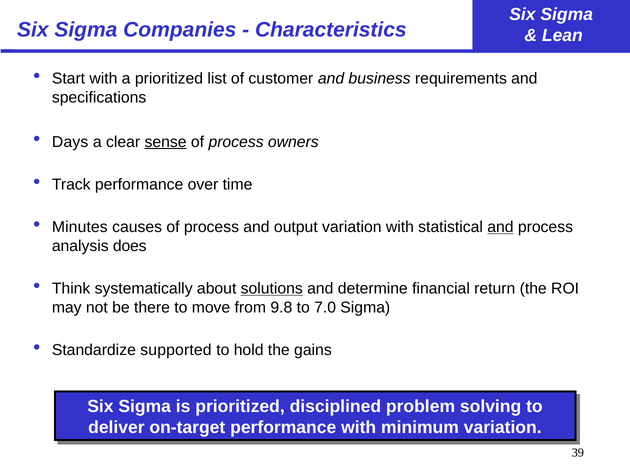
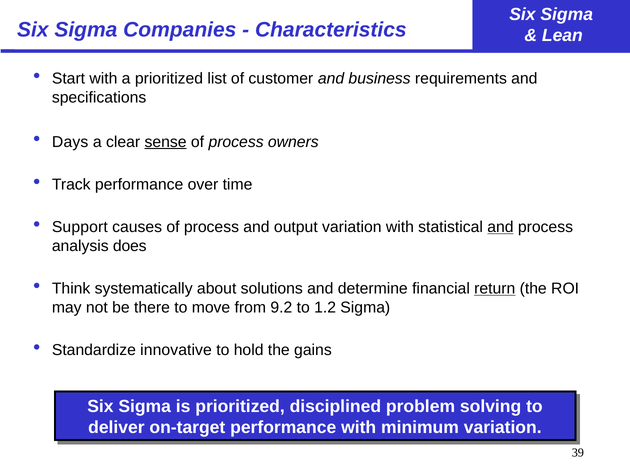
Minutes: Minutes -> Support (80, 227)
solutions underline: present -> none (272, 288)
return underline: none -> present (495, 288)
9.8: 9.8 -> 9.2 (281, 307)
7.0: 7.0 -> 1.2 (325, 307)
supported: supported -> innovative (176, 350)
